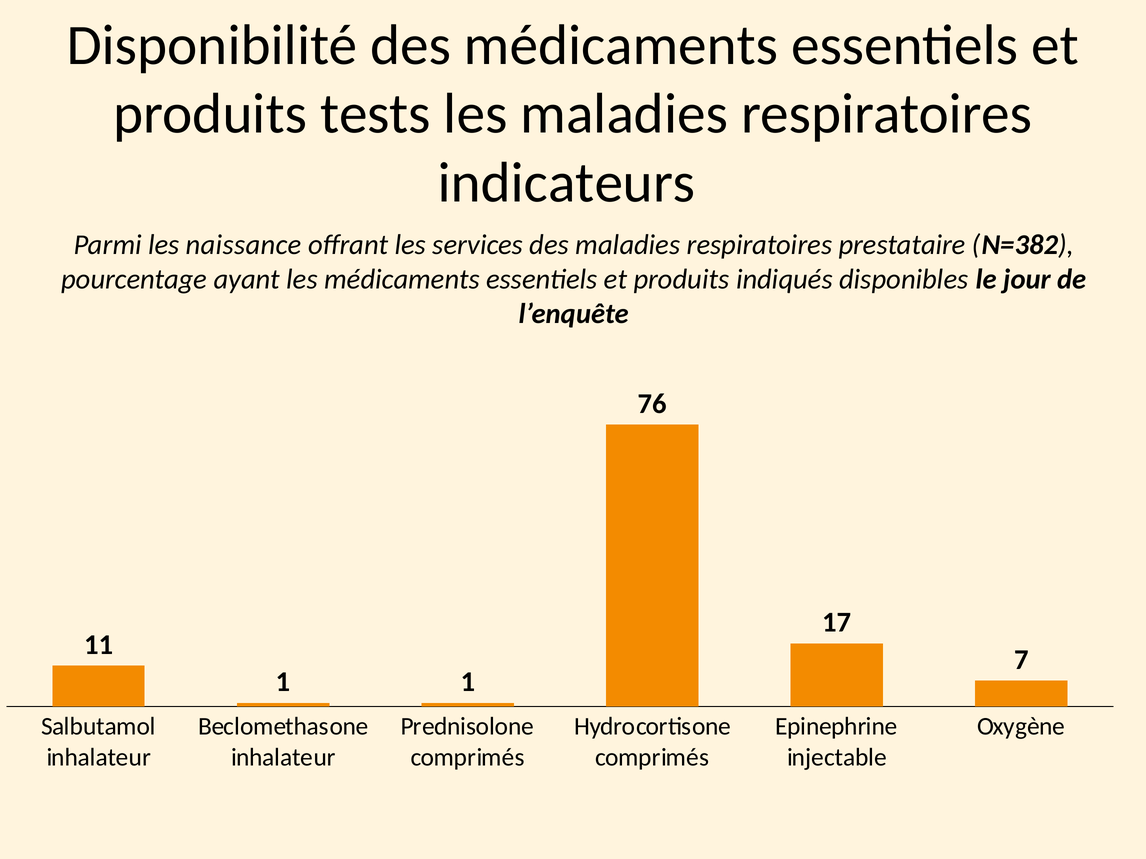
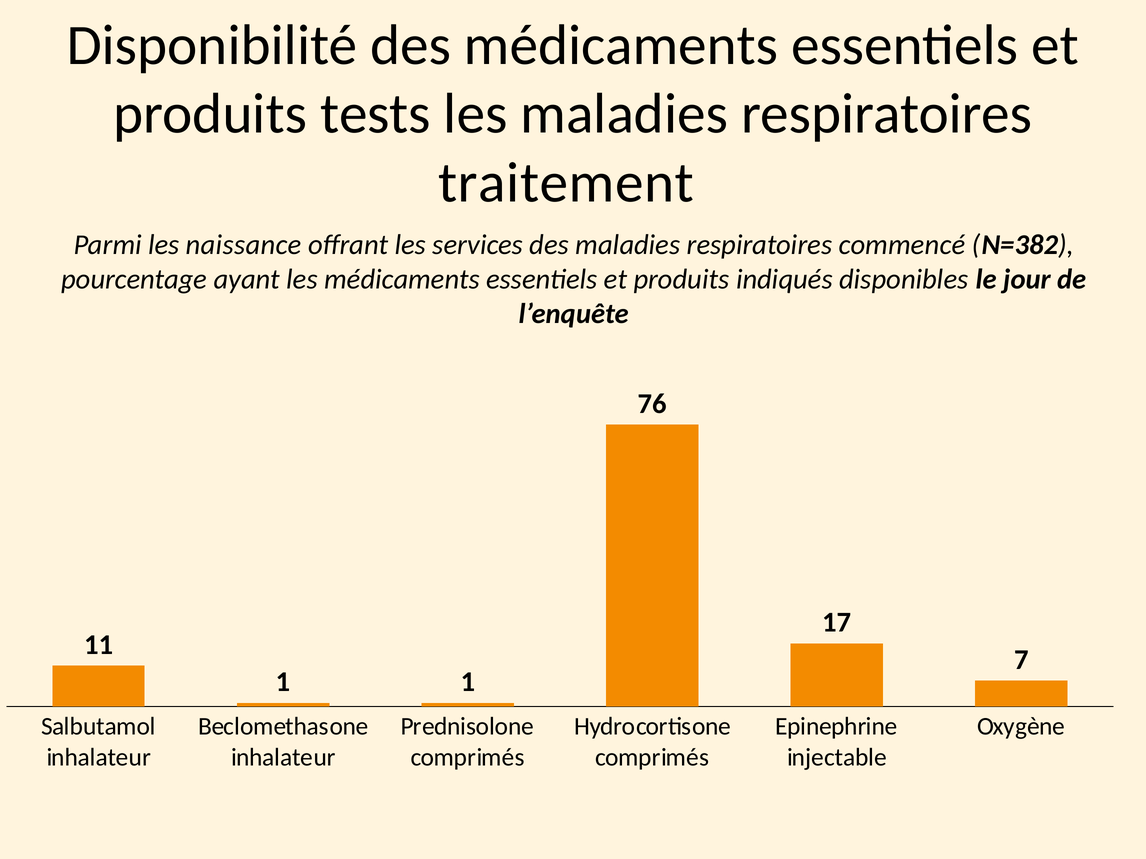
indicateurs: indicateurs -> traitement (566, 183)
prestataire: prestataire -> commencé (902, 245)
